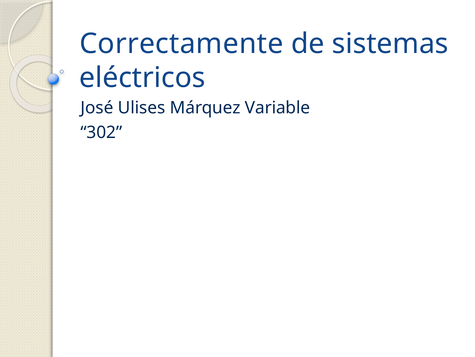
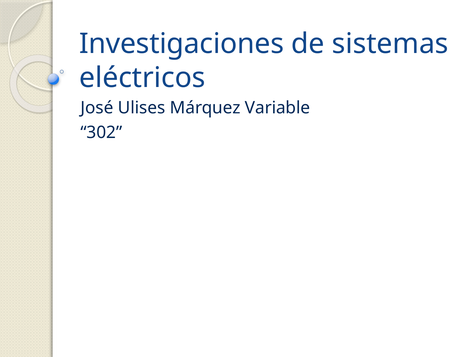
Correctamente: Correctamente -> Investigaciones (182, 44)
